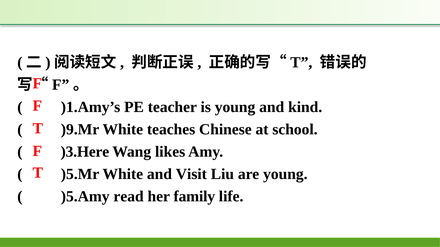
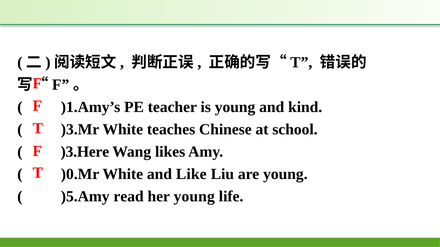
)9.Mr: )9.Mr -> )3.Mr (80, 130)
)5.Mr: )5.Mr -> )0.Mr (80, 174)
Visit: Visit -> Like (191, 174)
her family: family -> young (194, 197)
